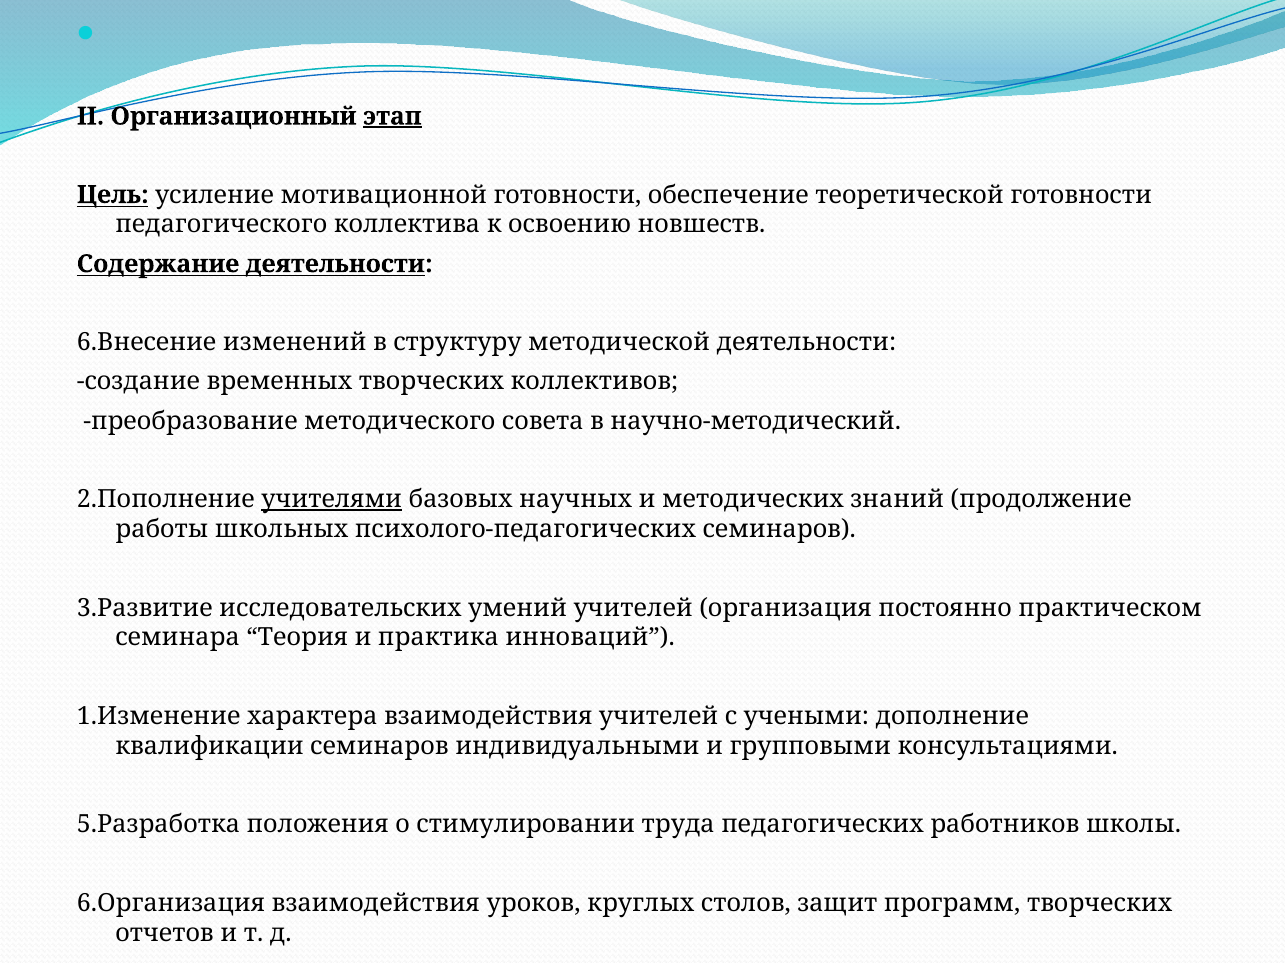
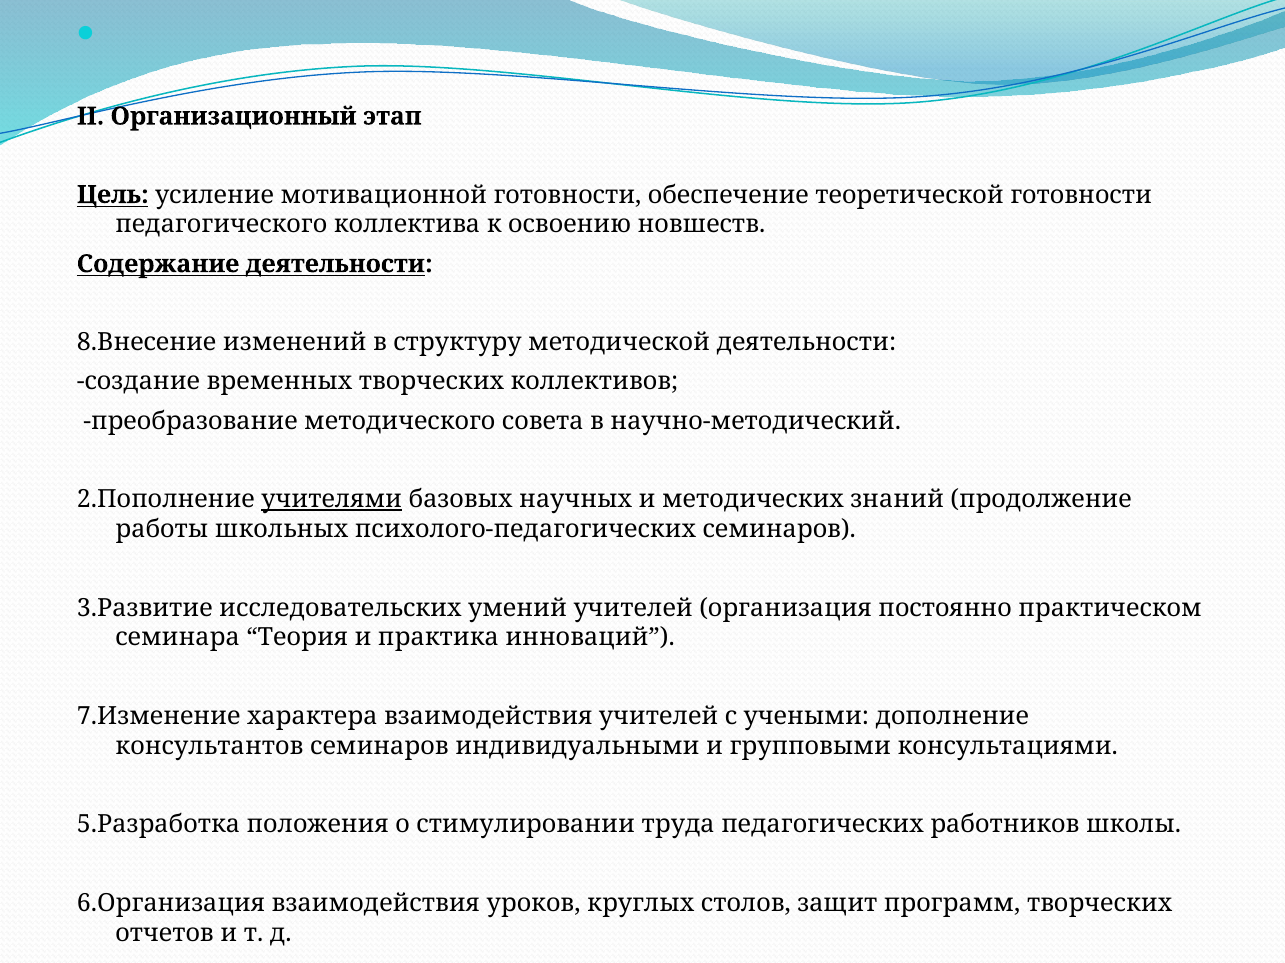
этап underline: present -> none (392, 116)
6.Внесение: 6.Внесение -> 8.Внесение (147, 343)
1.Изменение: 1.Изменение -> 7.Изменение (159, 717)
квалификации: квалификации -> консультантов (209, 747)
